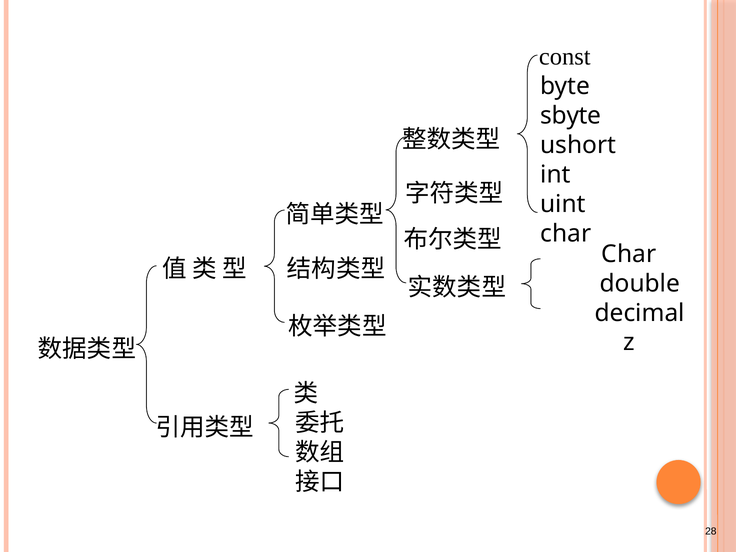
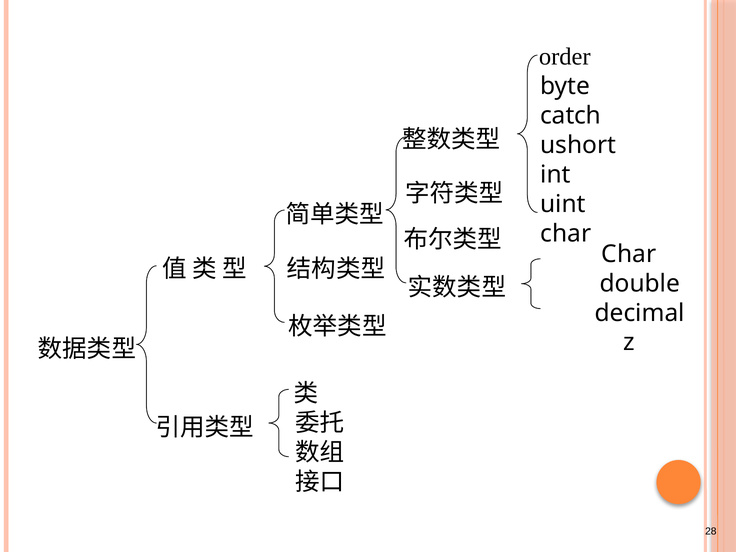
const: const -> order (565, 57)
sbyte: sbyte -> catch (571, 116)
